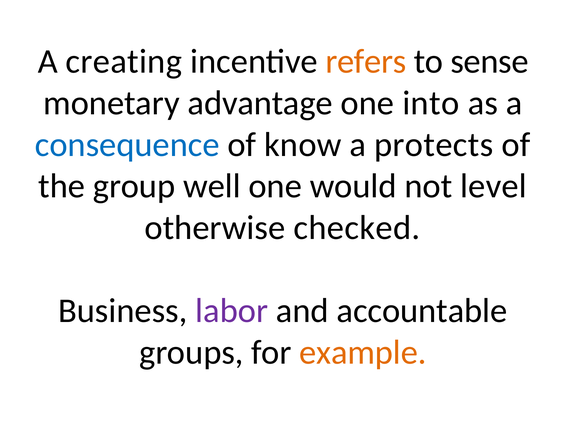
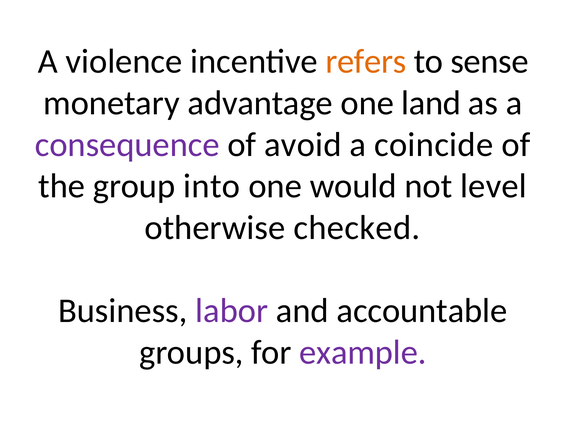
creating: creating -> violence (124, 61)
into: into -> land (431, 103)
consequence colour: blue -> purple (127, 144)
know: know -> avoid (303, 144)
protects: protects -> coincide (434, 144)
well: well -> into (212, 186)
example colour: orange -> purple (363, 352)
